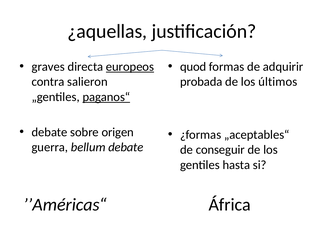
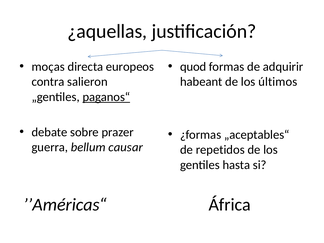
graves: graves -> moças (48, 67)
europeos underline: present -> none (130, 67)
probada: probada -> habeant (201, 82)
origen: origen -> prazer (118, 132)
bellum debate: debate -> causar (126, 147)
conseguir: conseguir -> repetidos (220, 150)
